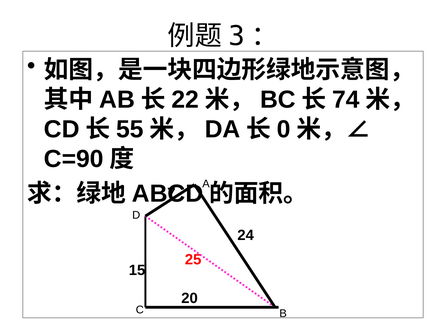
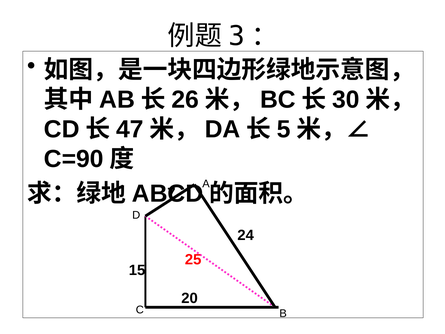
22: 22 -> 26 (185, 100)
74: 74 -> 30 (346, 100)
55: 55 -> 47 (130, 129)
0: 0 -> 5 (284, 129)
